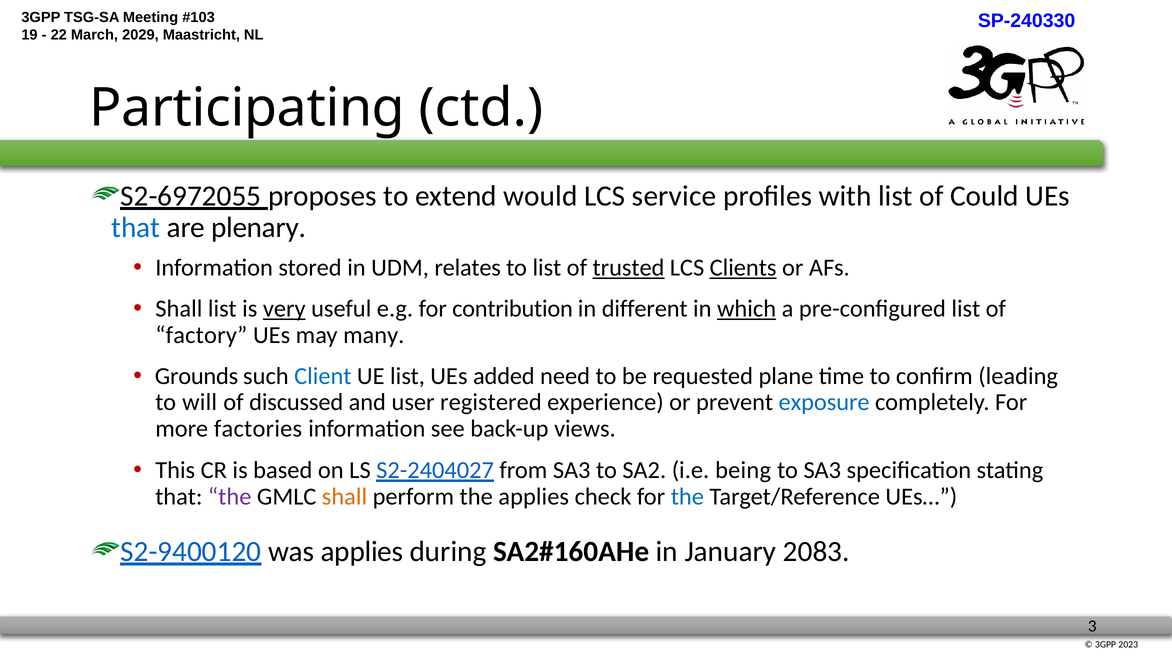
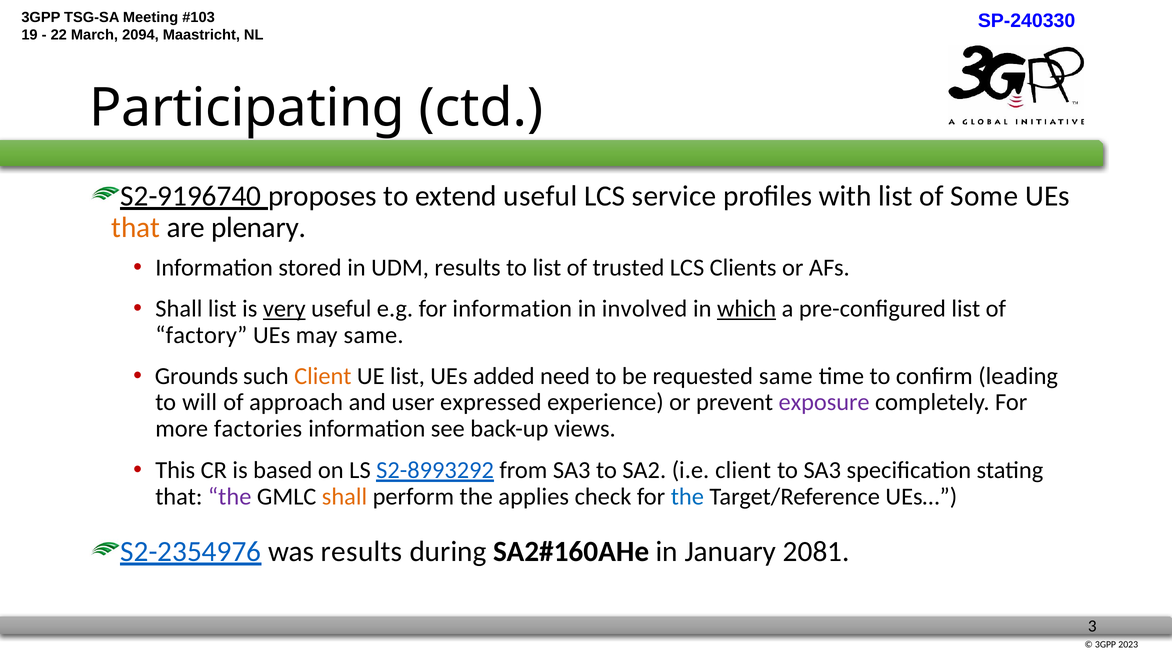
2029: 2029 -> 2094 (140, 35)
S2-6972055: S2-6972055 -> S2-9196740 (191, 196)
extend would: would -> useful (540, 196)
Could: Could -> Some (984, 196)
that colour: blue -> orange (136, 228)
UDM relates: relates -> results (468, 268)
trusted underline: present -> none (629, 268)
Clients underline: present -> none (743, 268)
for contribution: contribution -> information (512, 309)
different: different -> involved (645, 309)
may many: many -> same (374, 335)
Client colour: blue -> orange (323, 376)
requested plane: plane -> same (786, 376)
discussed: discussed -> approach (296, 403)
registered: registered -> expressed (491, 403)
exposure colour: blue -> purple (824, 403)
S2-2404027: S2-2404027 -> S2-8993292 (435, 470)
i.e being: being -> client (743, 470)
S2-9400120: S2-9400120 -> S2-2354976 (191, 552)
was applies: applies -> results (362, 552)
2083: 2083 -> 2081 (816, 552)
